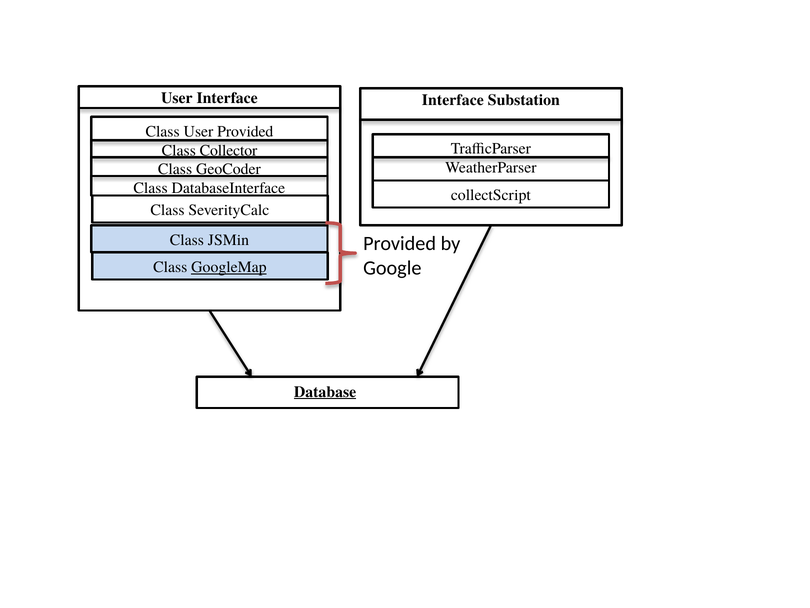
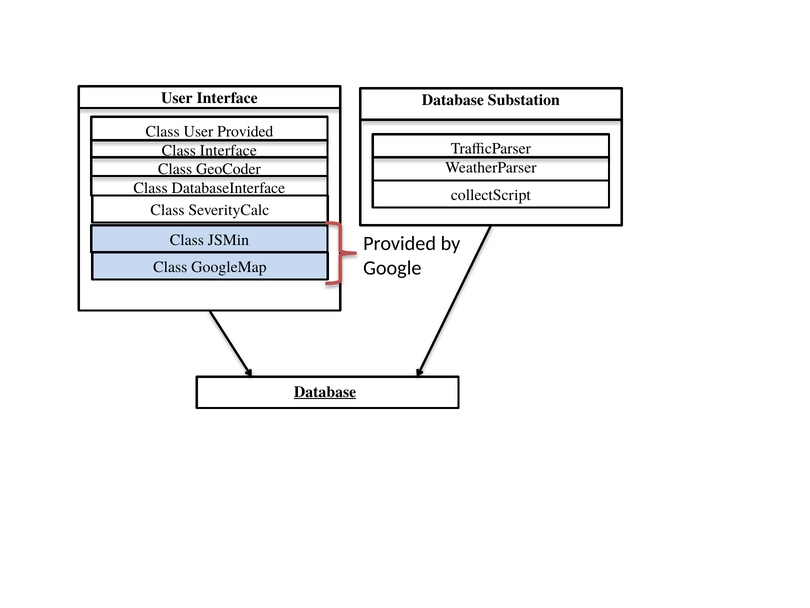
Interface: Interface -> Database (453, 100)
Class Collector: Collector -> Interface (228, 150)
GoogleMap underline: present -> none (229, 267)
